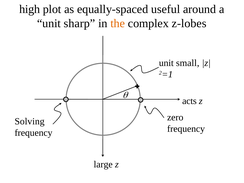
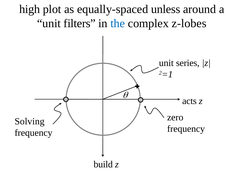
useful: useful -> unless (166, 9)
sharp: sharp -> filters (80, 23)
the colour: orange -> blue (118, 23)
small: small -> series (188, 63)
large: large -> build (103, 164)
